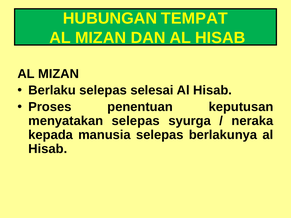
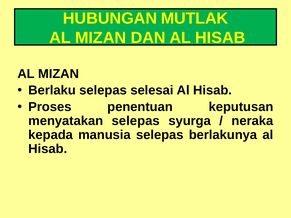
TEMPAT: TEMPAT -> MUTLAK (195, 18)
